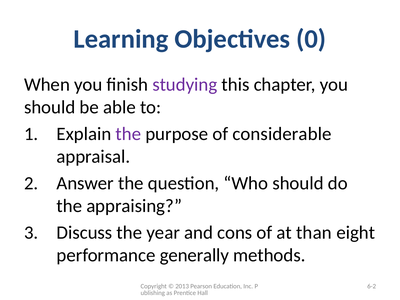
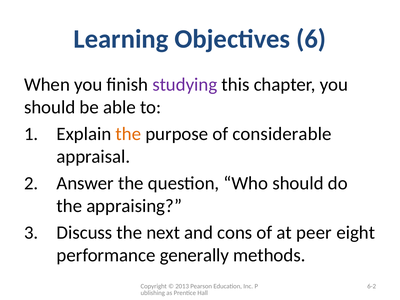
0: 0 -> 6 (311, 39)
the colour: purple -> orange (128, 134)
year: year -> next (163, 233)
than: than -> peer (314, 233)
